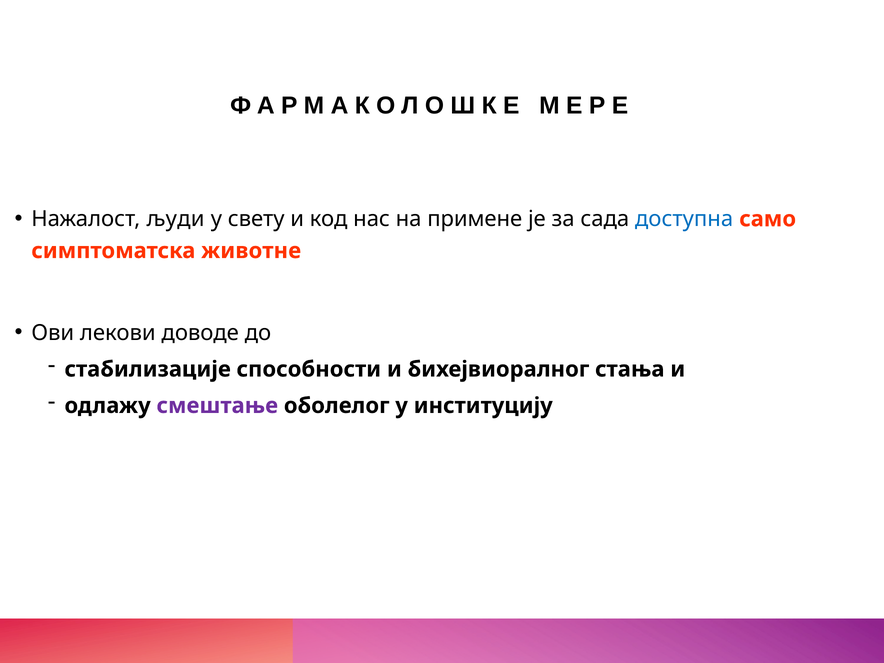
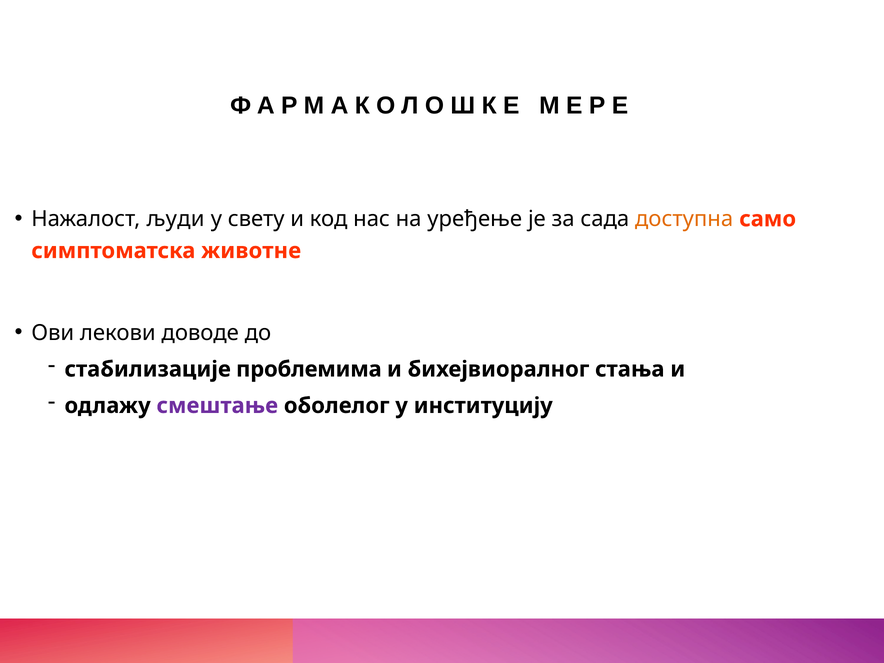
примене: примене -> уређење (475, 219)
доступна colour: blue -> orange (684, 219)
способности: способности -> проблемима (309, 369)
